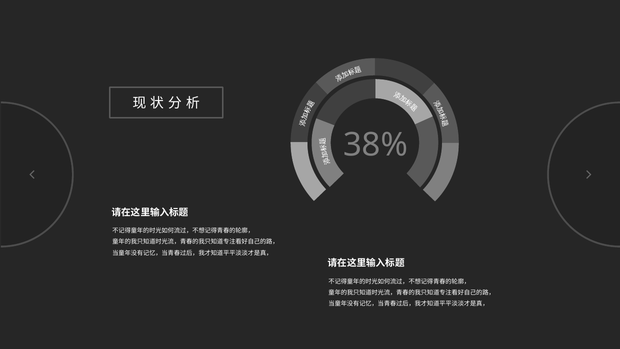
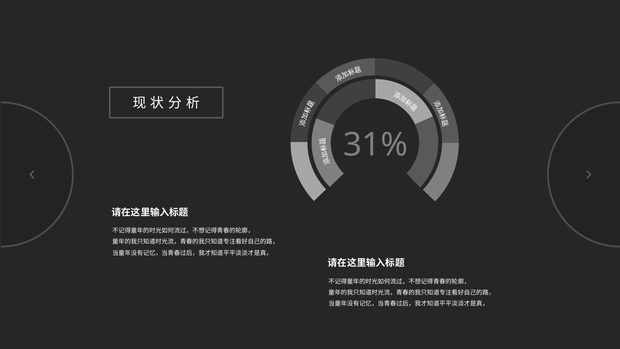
38%: 38% -> 31% (375, 145)
